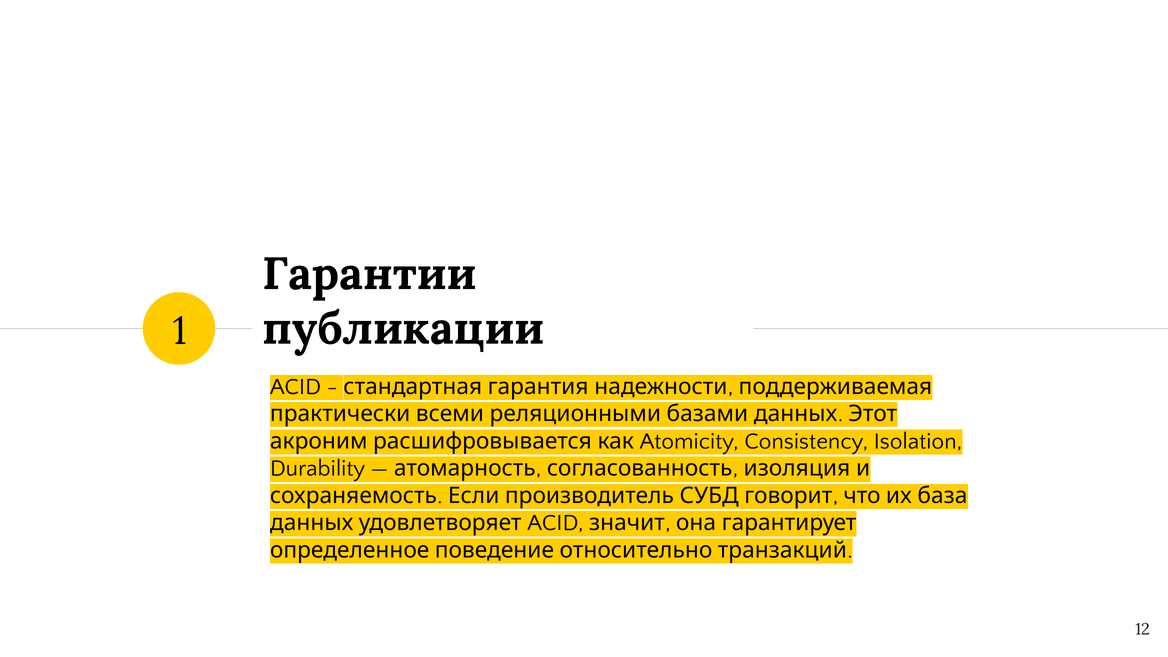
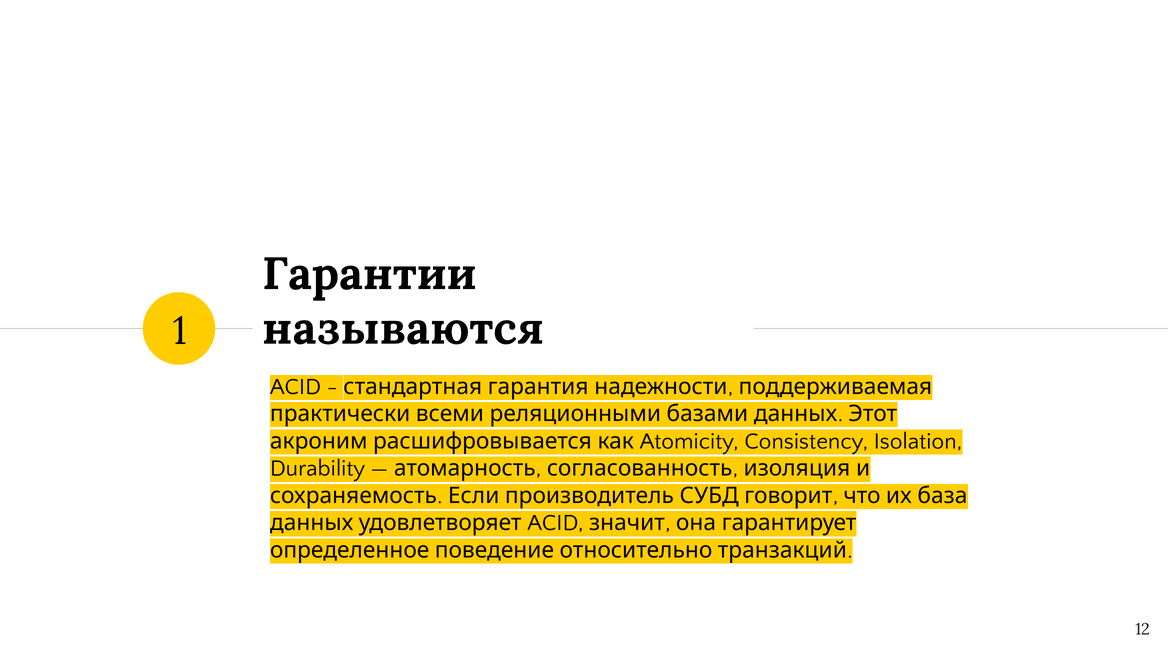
публикации: публикации -> называются (403, 329)
